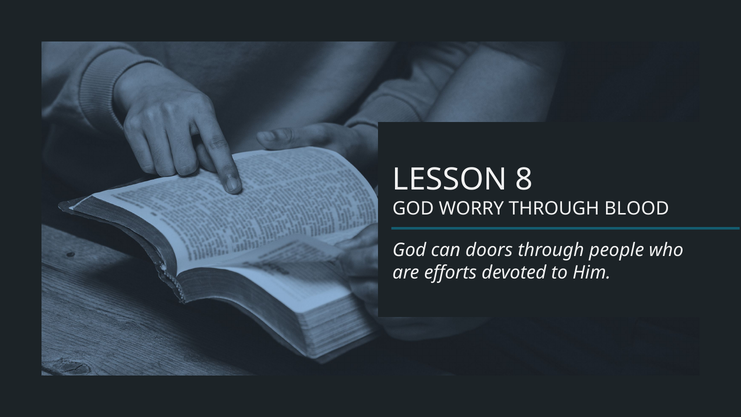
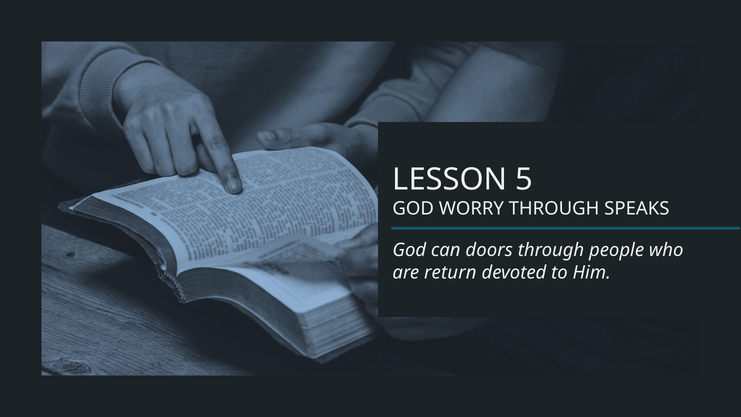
8: 8 -> 5 (524, 180)
BLOOD: BLOOD -> SPEAKS (637, 208)
efforts: efforts -> return (450, 272)
